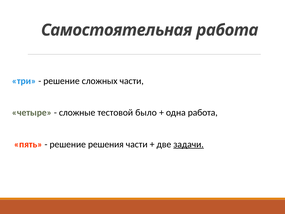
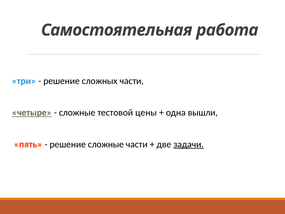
четыре underline: none -> present (32, 113)
было: было -> цены (146, 113)
одна работа: работа -> вышли (203, 113)
решение решения: решения -> сложные (106, 144)
